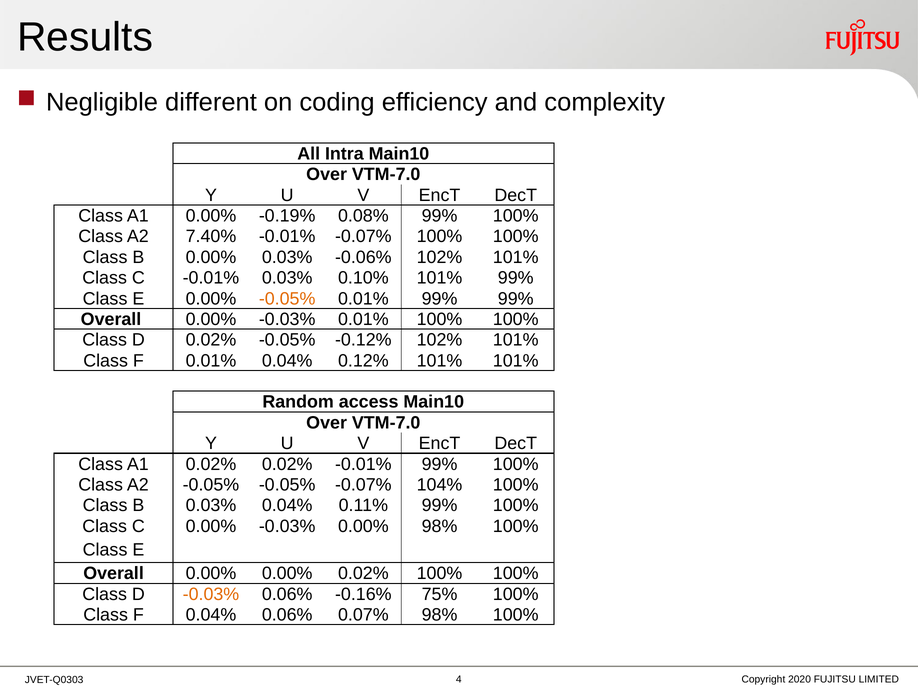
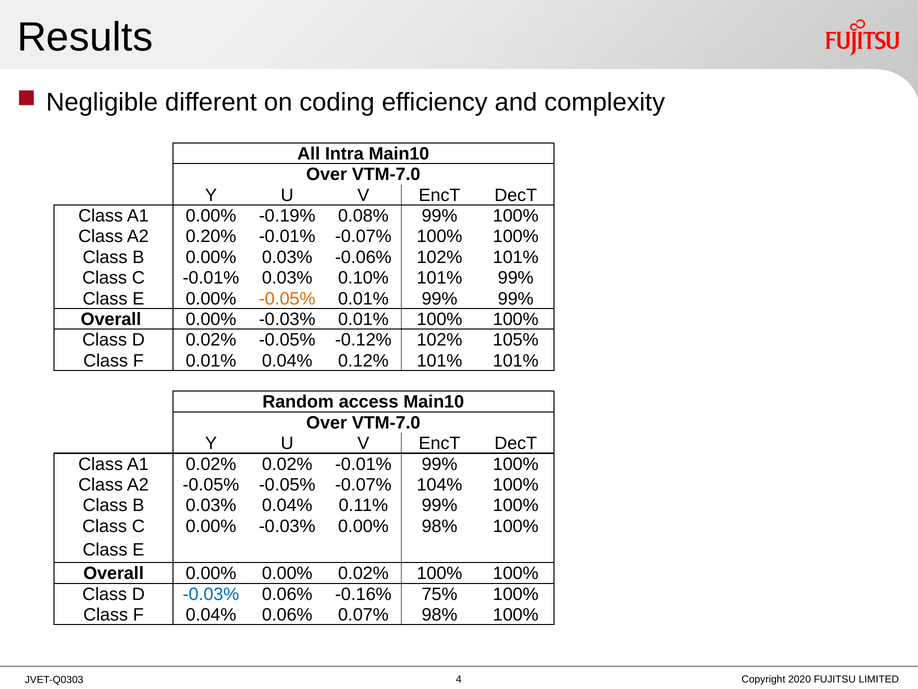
7.40%: 7.40% -> 0.20% (211, 236)
-0.12% 102% 101%: 101% -> 105% (516, 340)
-0.03% colour: orange -> blue (211, 594)
